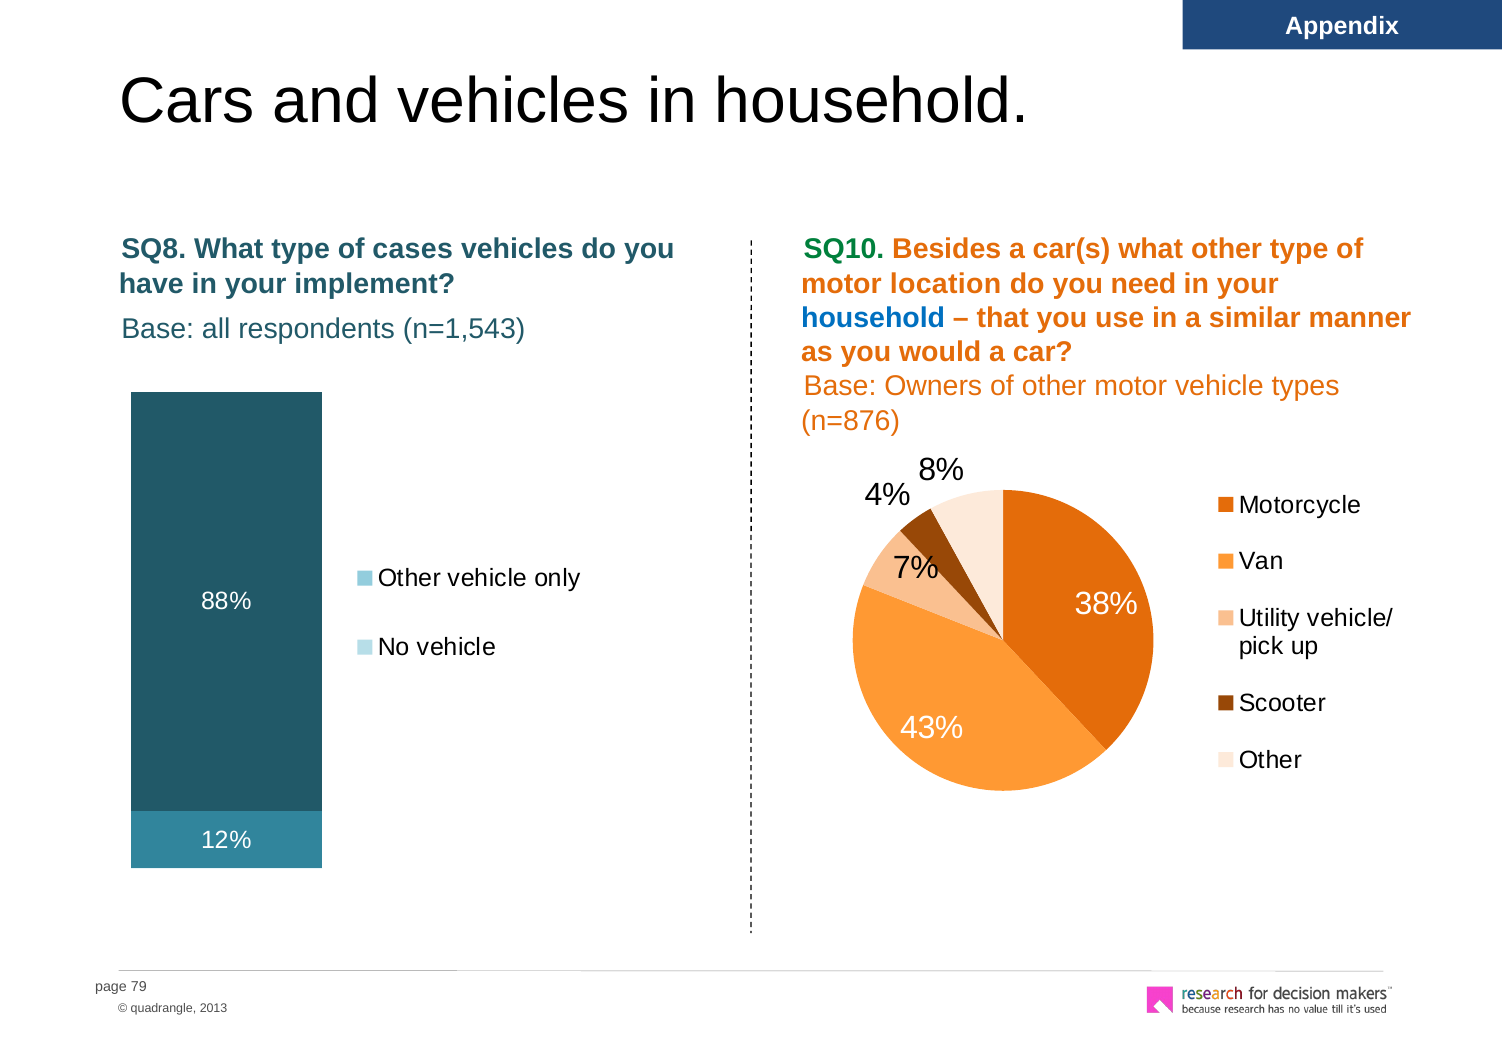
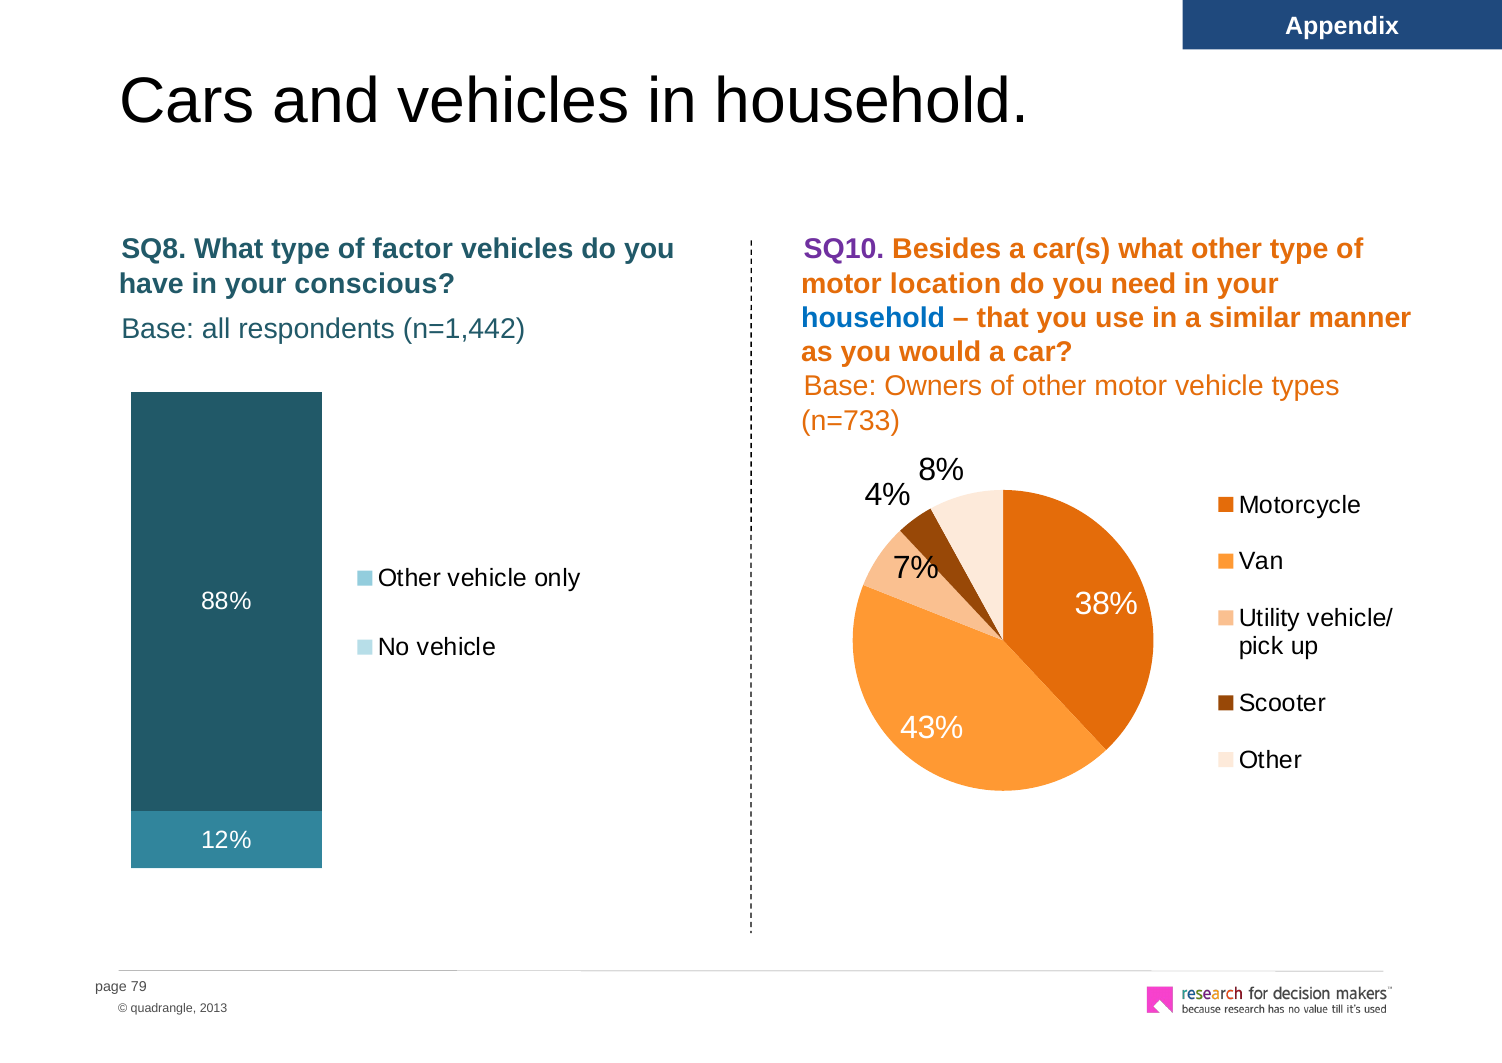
cases: cases -> factor (413, 249)
SQ10 colour: green -> purple (844, 249)
implement: implement -> conscious (375, 284)
n=1,543: n=1,543 -> n=1,442 (464, 329)
n=876: n=876 -> n=733 (851, 421)
